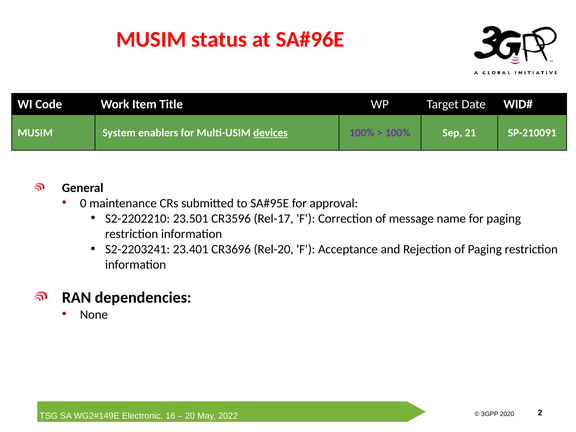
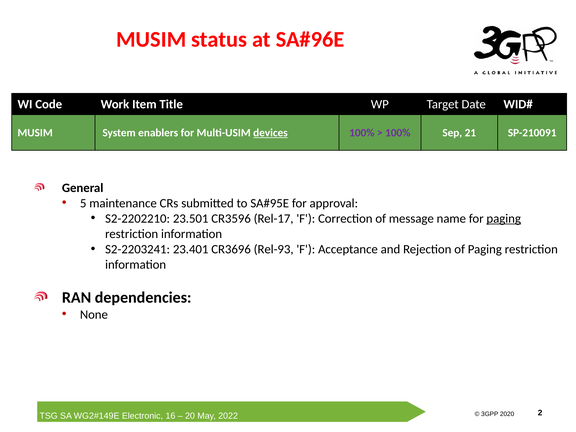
0: 0 -> 5 (83, 203)
paging underline: none -> present (504, 219)
Rel-20: Rel-20 -> Rel-93 (274, 249)
